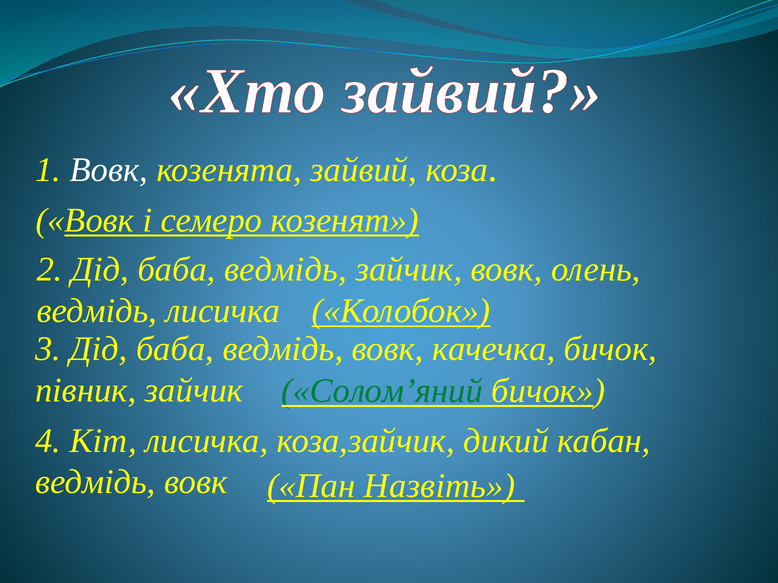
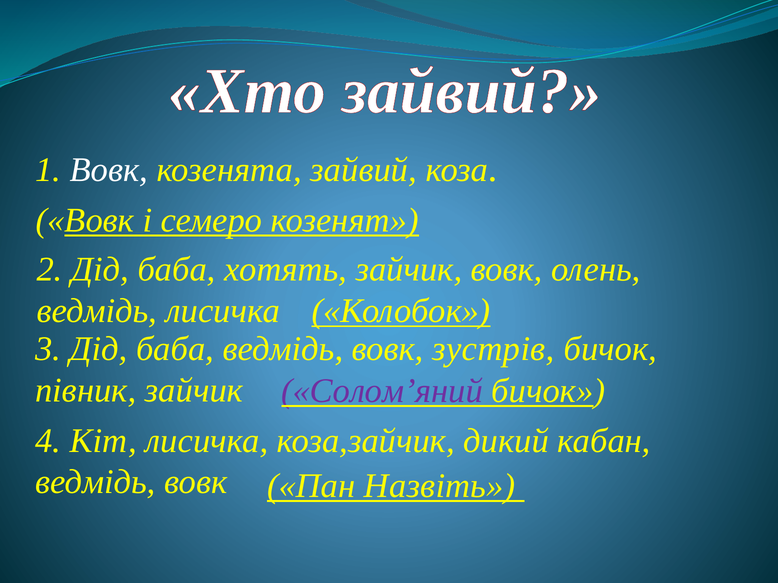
2 Дід баба ведмідь: ведмідь -> хотять (286, 269)
качечка: качечка -> зустрів (493, 349)
Солом’яний colour: green -> purple (382, 391)
